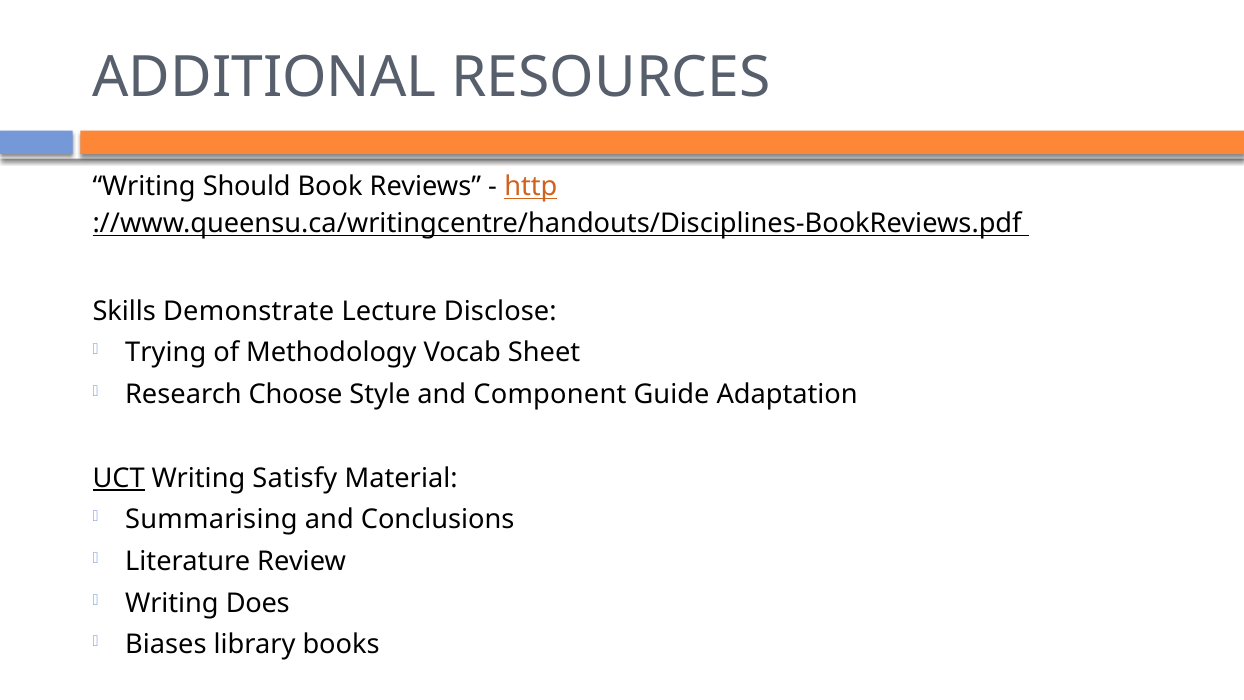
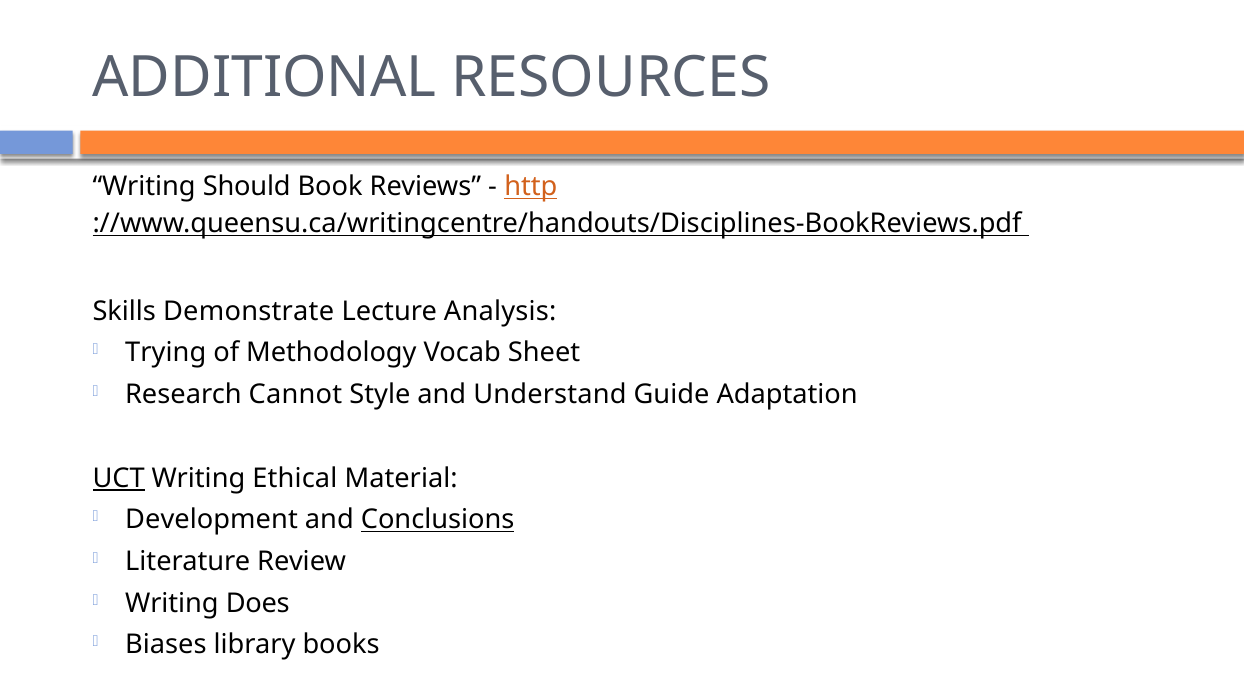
Disclose: Disclose -> Analysis (500, 311)
Choose: Choose -> Cannot (295, 394)
Component: Component -> Understand (550, 394)
Satisfy: Satisfy -> Ethical (295, 478)
Summarising: Summarising -> Development (212, 520)
Conclusions underline: none -> present (438, 520)
